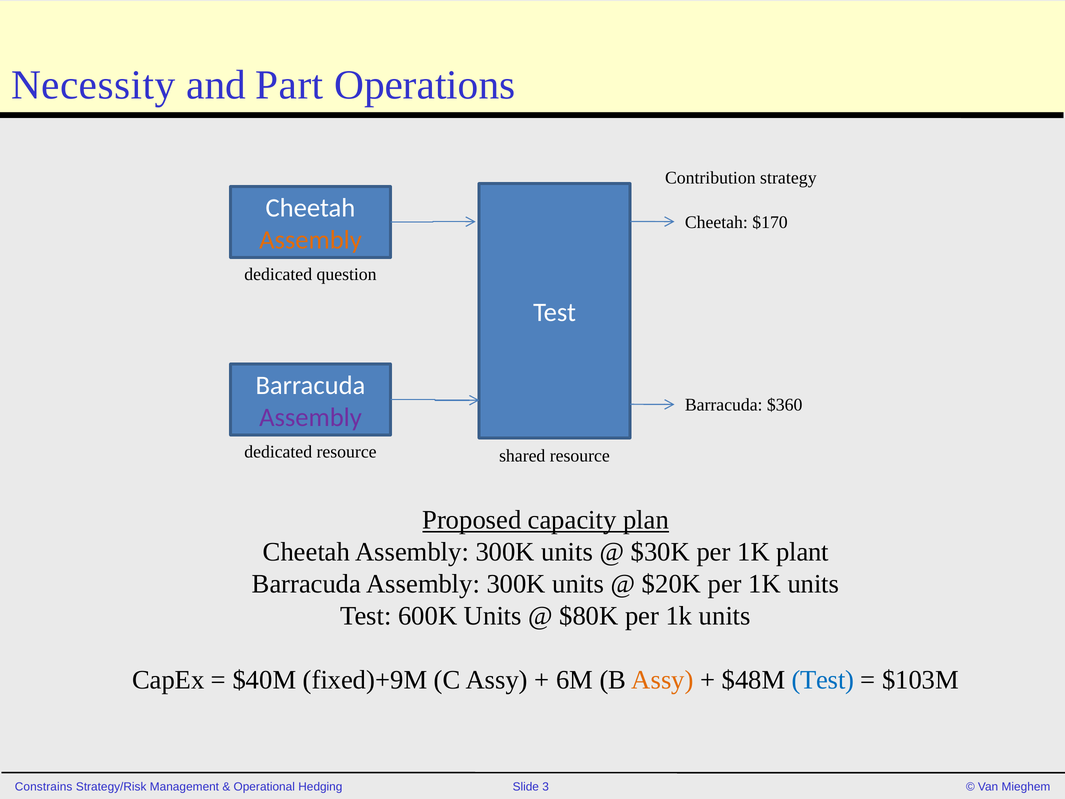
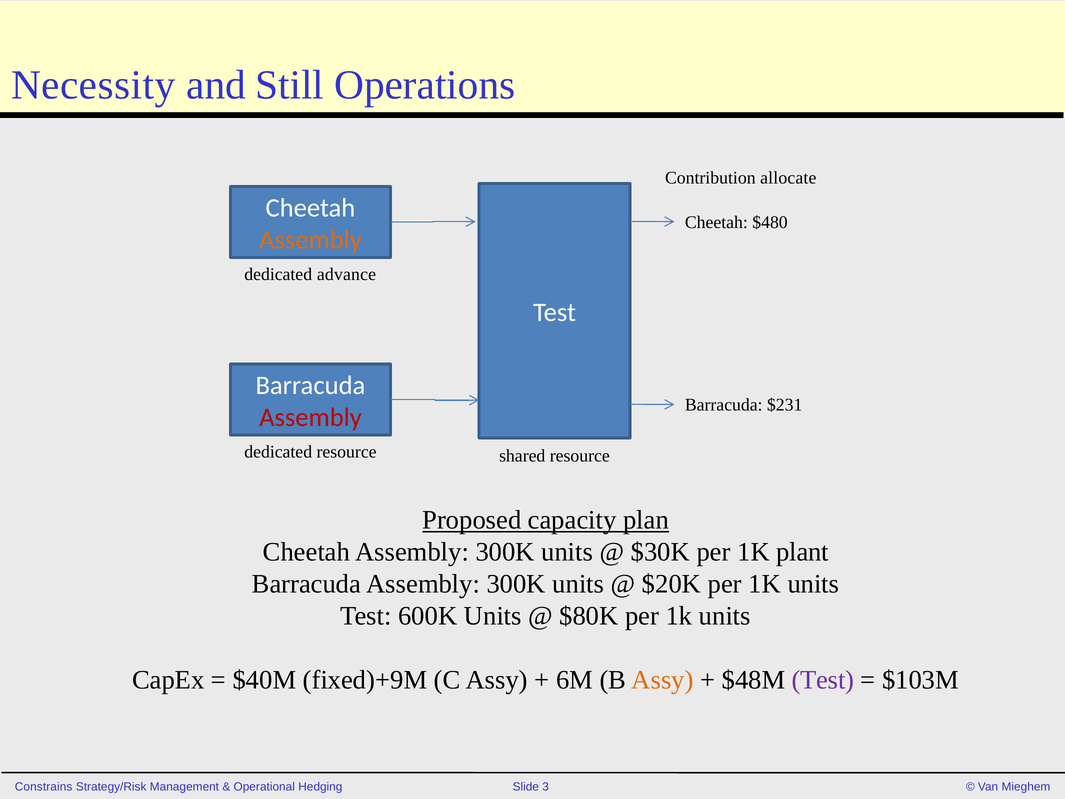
Part: Part -> Still (290, 85)
strategy: strategy -> allocate (788, 178)
$170: $170 -> $480 (770, 222)
question: question -> advance (347, 274)
$360: $360 -> $231 (785, 405)
Assembly colour: purple -> red (310, 417)
Test colour: blue -> purple (823, 680)
